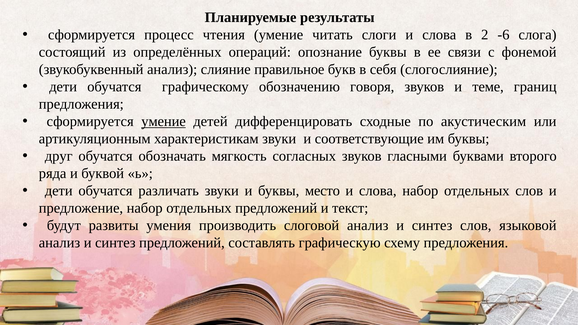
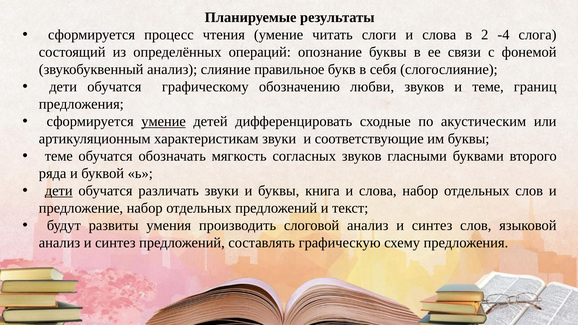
-6: -6 -> -4 (503, 35)
говоря: говоря -> любви (372, 87)
друг: друг -> теме (59, 156)
дети underline: none -> present (59, 191)
место: место -> книга (322, 191)
